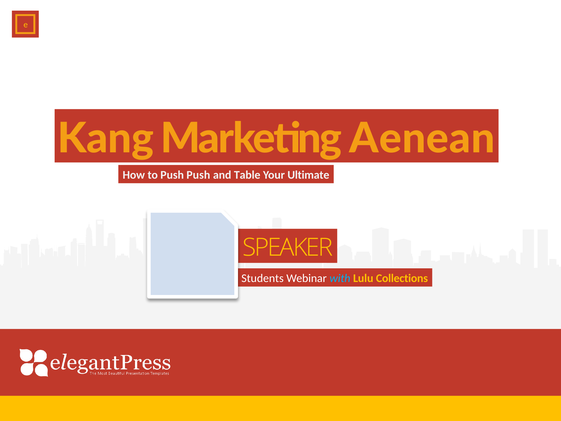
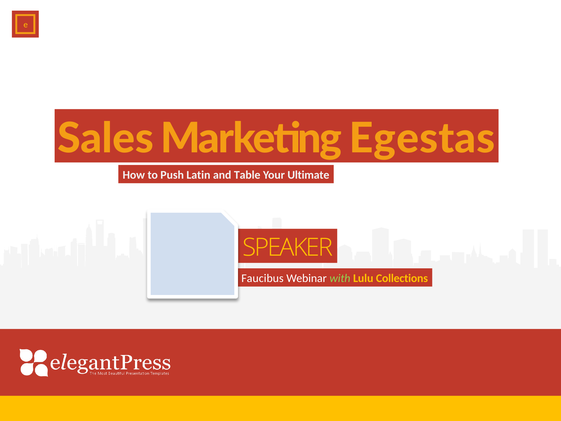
Kang: Kang -> Sales (106, 139)
Aenean: Aenean -> Egestas (422, 139)
Push Push: Push -> Latin (198, 175)
Students: Students -> Faucibus (262, 278)
with colour: light blue -> light green (340, 278)
